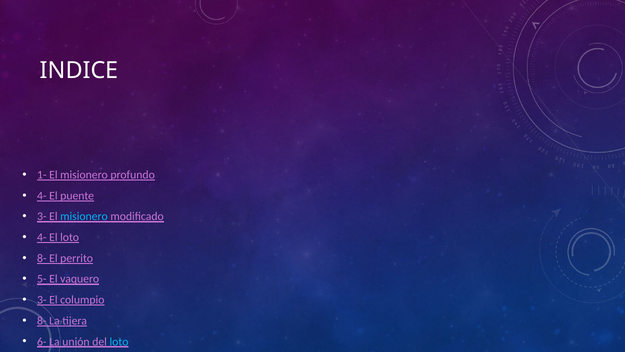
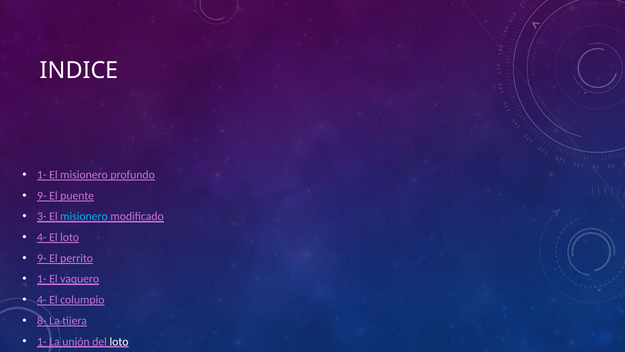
4-: 4- -> 9- (42, 195)
8-: 8- -> 9- (42, 258)
5-: 5- -> 1- (42, 279)
3-: 3- -> 4- (42, 300)
6-: 6- -> 1- (42, 341)
loto colour: light blue -> white (119, 341)
